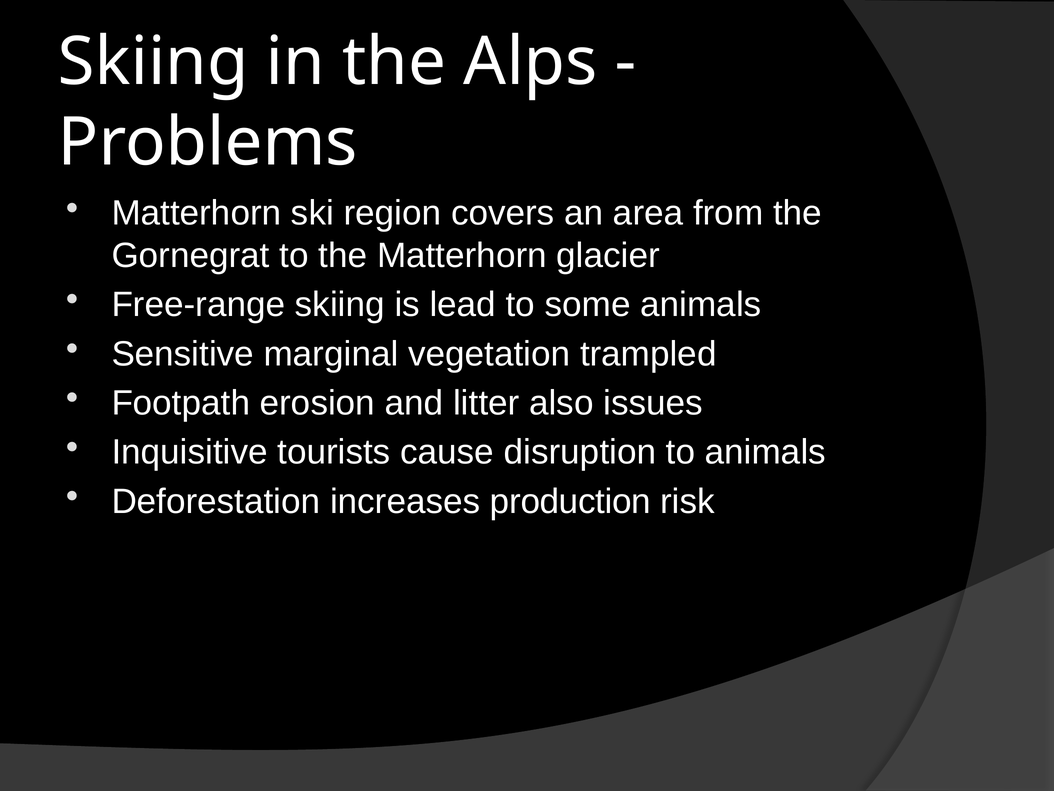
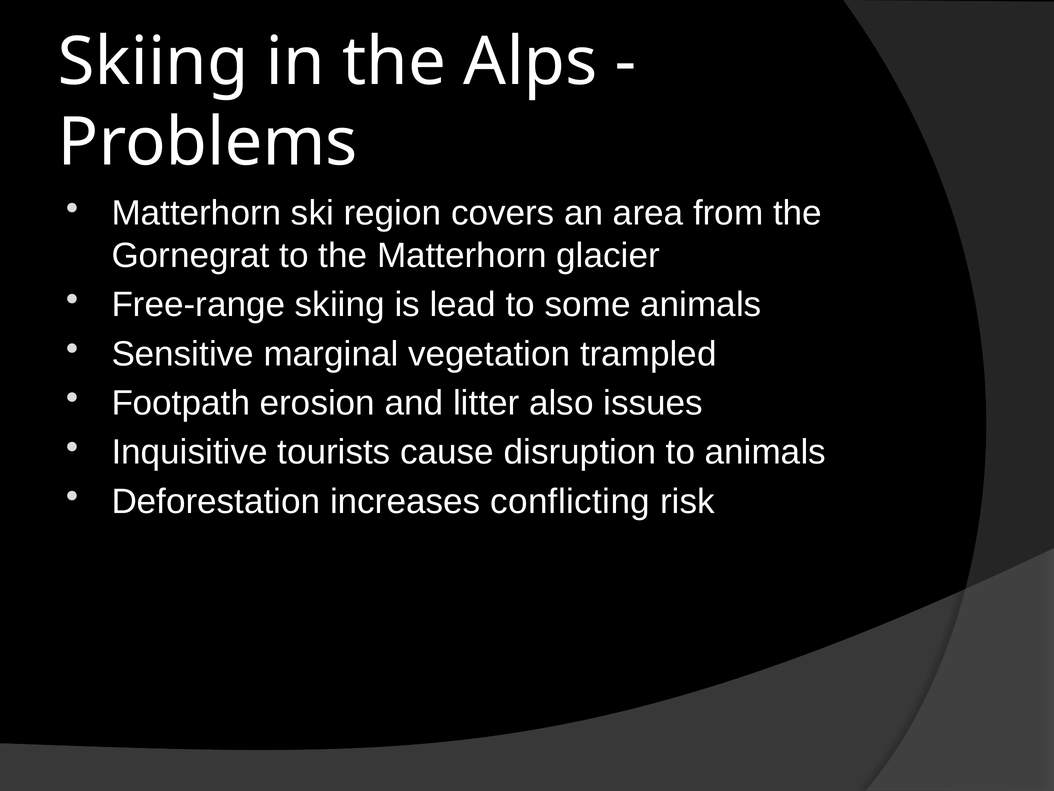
production: production -> conflicting (570, 501)
